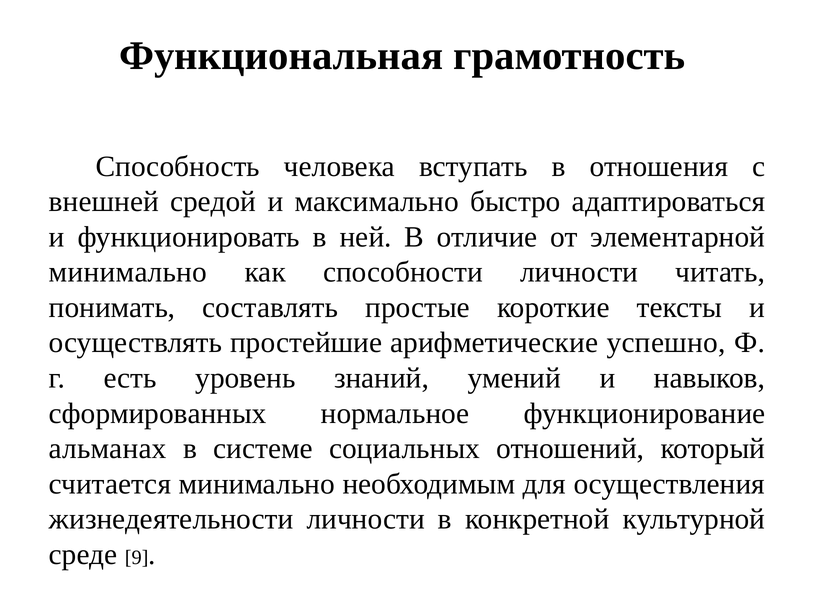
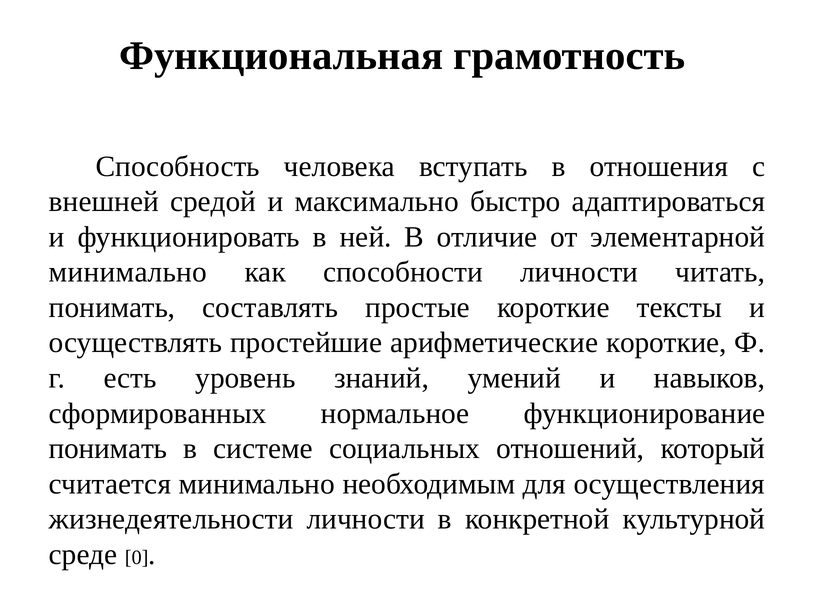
арифметические успешно: успешно -> короткие (666, 343)
альманах: альманах -> понимать (108, 449)
9: 9 -> 0 (137, 558)
